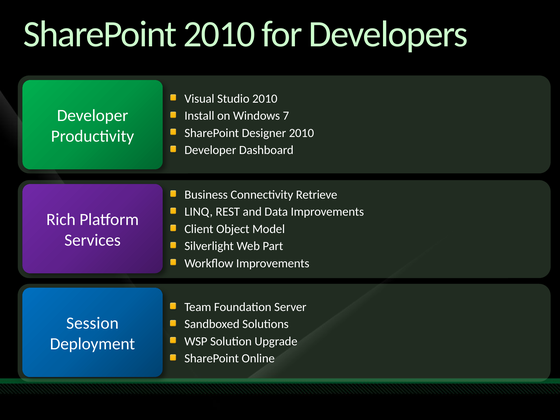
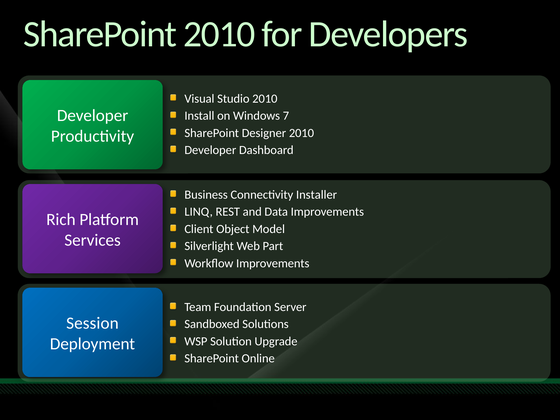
Retrieve: Retrieve -> Installer (317, 195)
